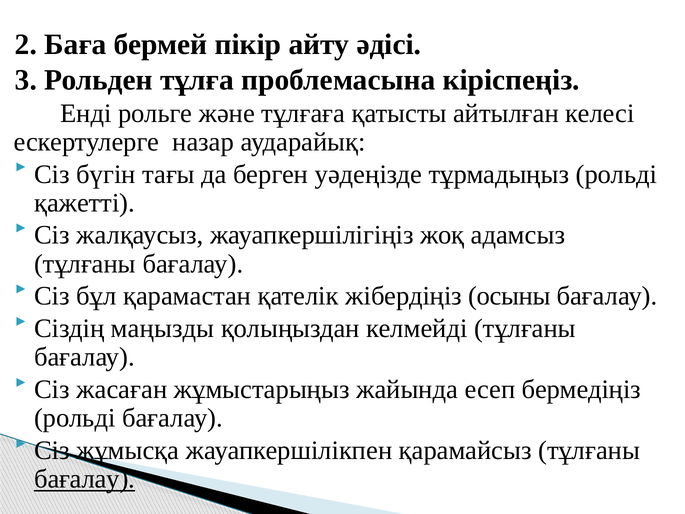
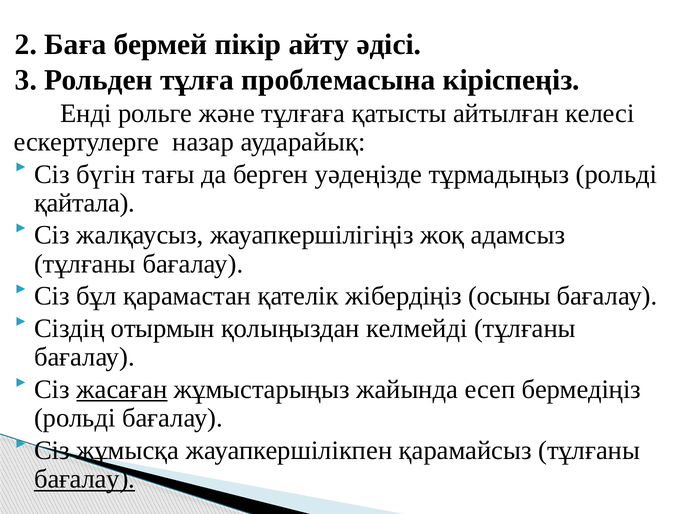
қажетті: қажетті -> қайтала (85, 203)
маңызды: маңызды -> отырмын (163, 328)
жасаған underline: none -> present (122, 389)
